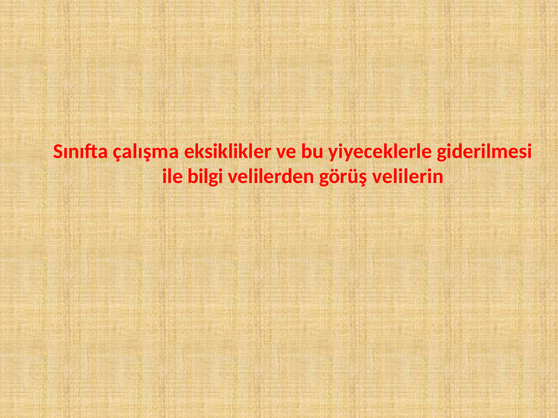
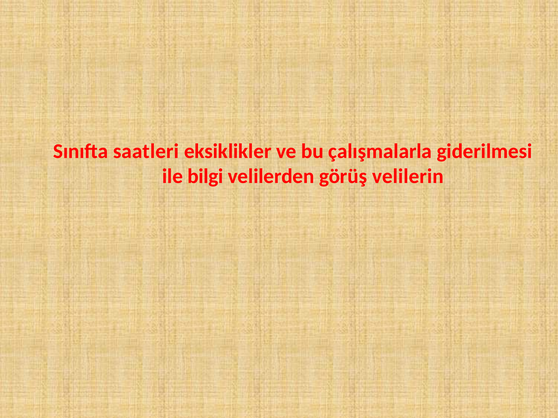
çalışma: çalışma -> saatleri (146, 151)
yiyeceklerle: yiyeceklerle -> çalışmalarla (380, 151)
